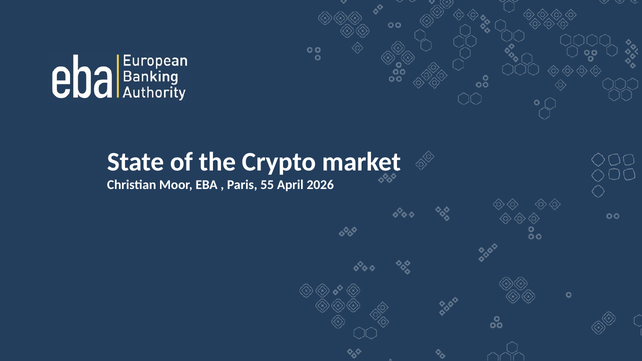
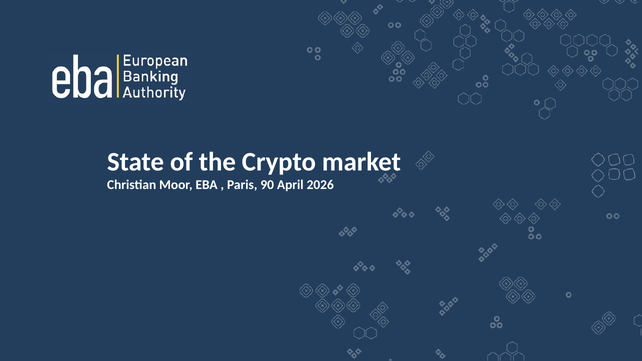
55: 55 -> 90 (267, 185)
